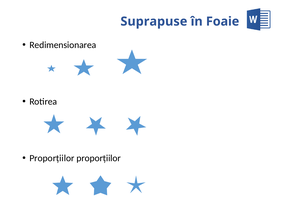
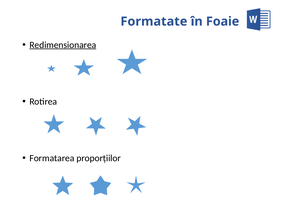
Suprapuse: Suprapuse -> Formatate (154, 21)
Redimensionarea underline: none -> present (63, 45)
Proporţiilor: Proporţiilor -> Formatarea (52, 158)
